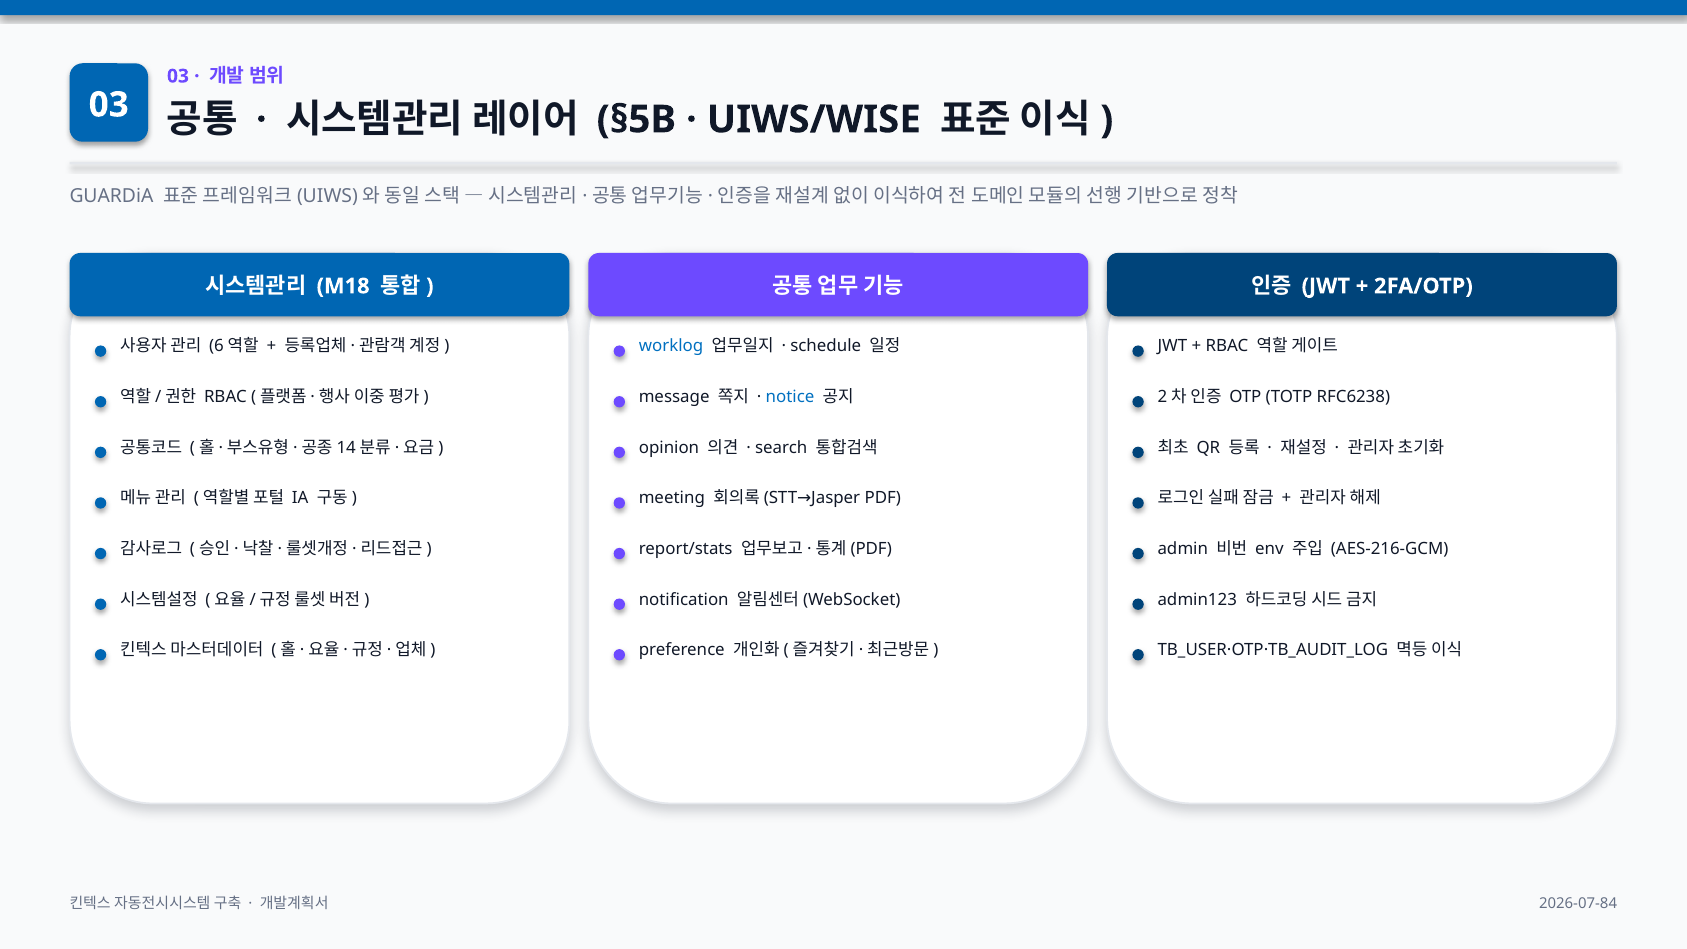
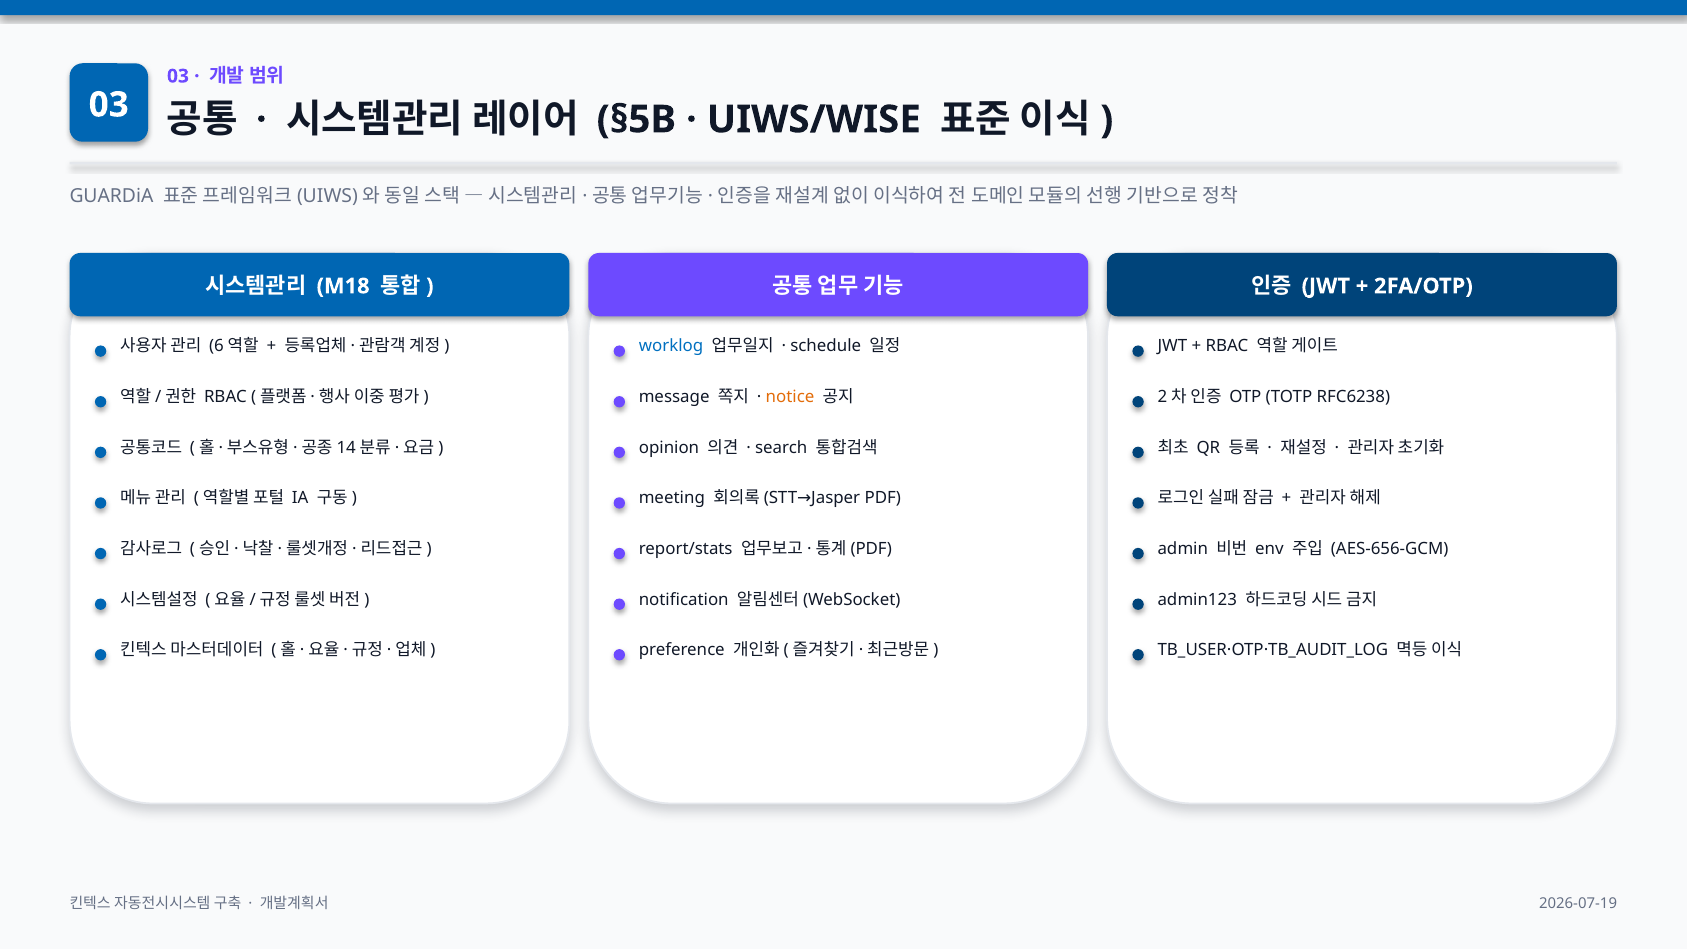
notice colour: blue -> orange (790, 397)
AES-216-GCM: AES-216-GCM -> AES-656-GCM (1390, 549)
2026-07-84: 2026-07-84 -> 2026-07-19 (1578, 903)
